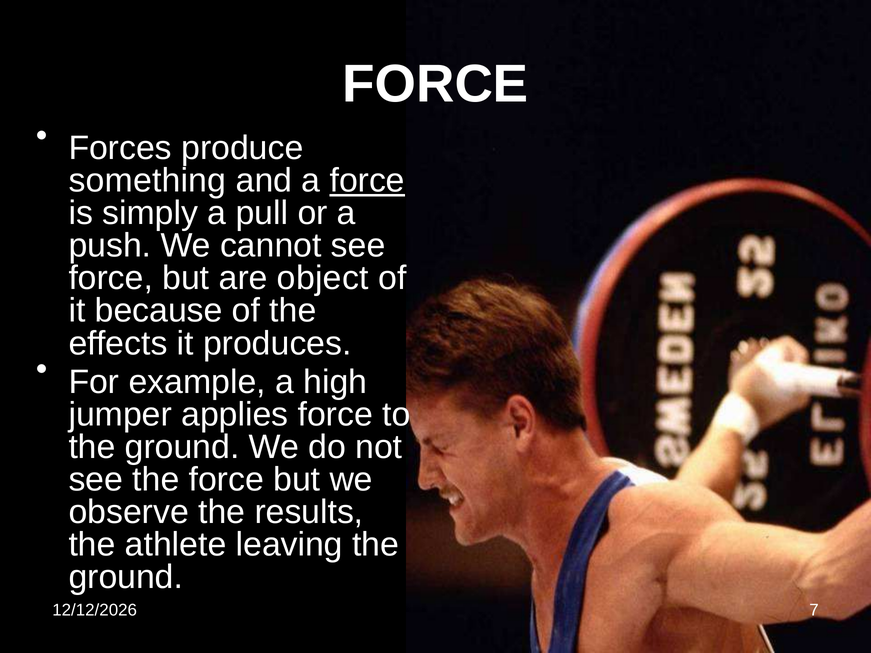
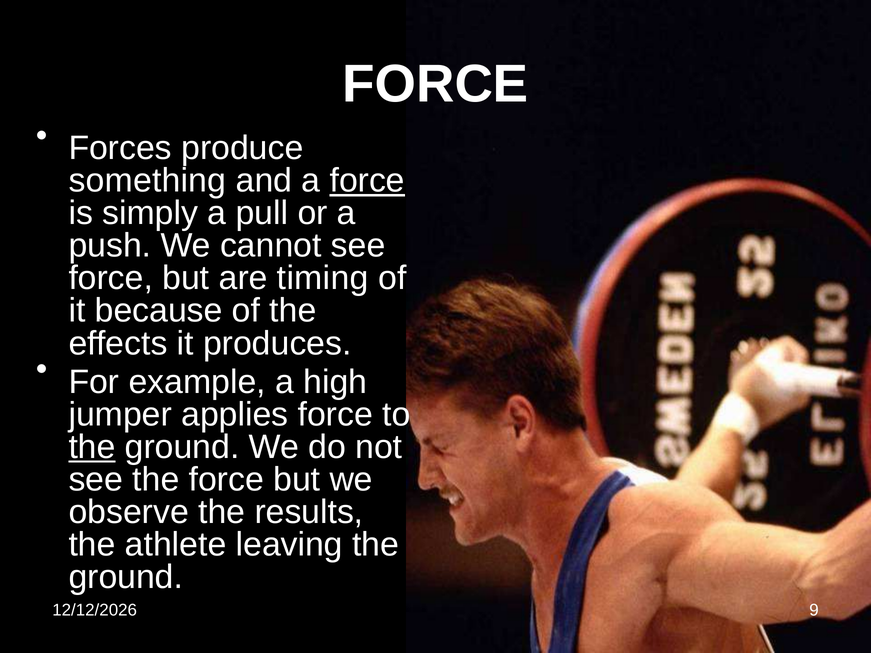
object: object -> timing (323, 278)
the underline: none -> present (92, 447)
7: 7 -> 9 (814, 611)
